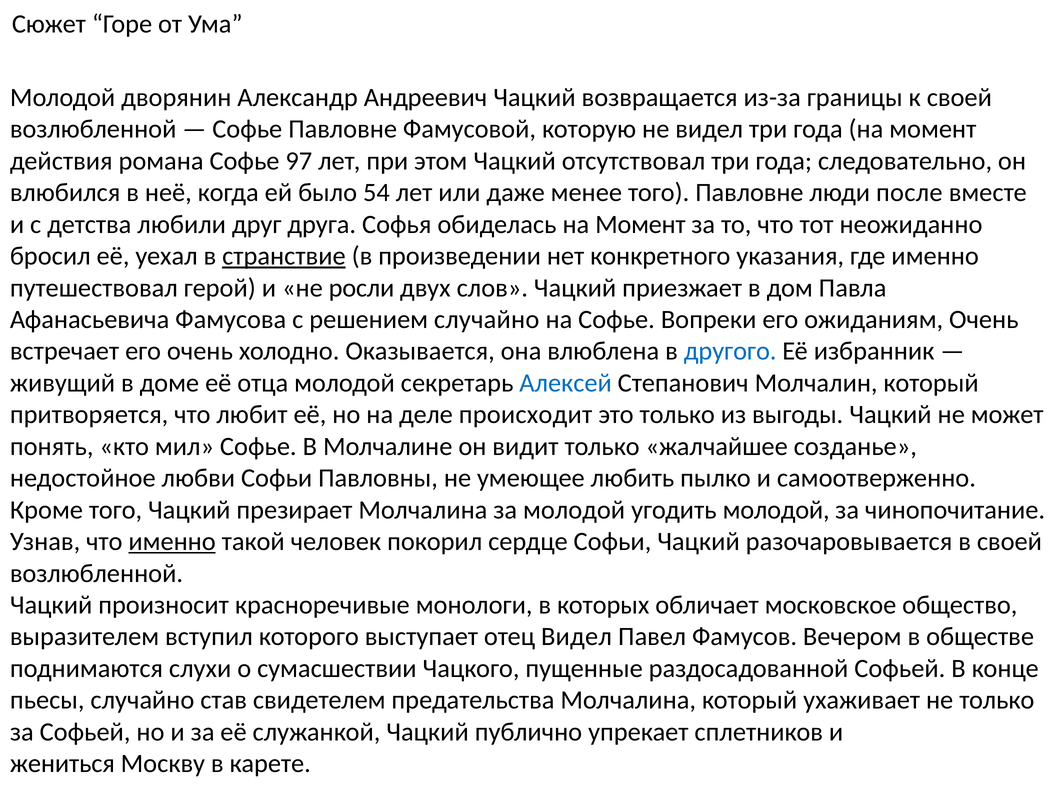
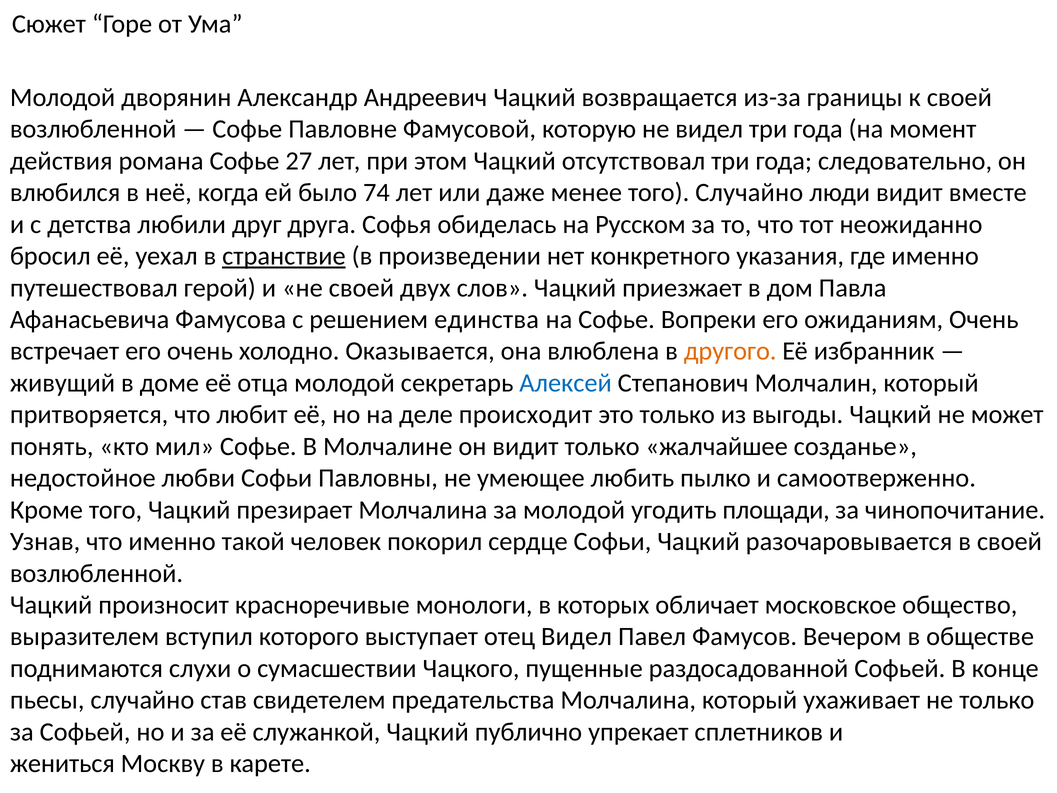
97: 97 -> 27 (299, 161)
54: 54 -> 74 (376, 193)
того Павловне: Павловне -> Случайно (749, 193)
люди после: после -> видит (909, 193)
обиделась на Момент: Момент -> Русском (640, 224)
не росли: росли -> своей (361, 288)
решением случайно: случайно -> единства (487, 319)
другого colour: blue -> orange (730, 351)
угодить молодой: молодой -> площади (776, 510)
именно underline: present -> none (172, 541)
